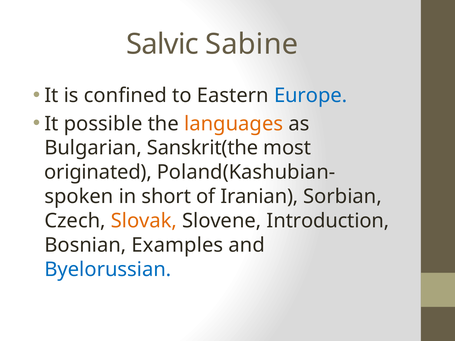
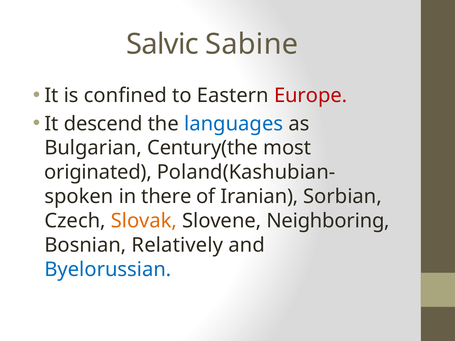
Europe colour: blue -> red (311, 95)
possible: possible -> descend (103, 124)
languages colour: orange -> blue (234, 124)
Sanskrit(the: Sanskrit(the -> Century(the (203, 148)
short: short -> there (166, 197)
Introduction: Introduction -> Neighboring (328, 221)
Examples: Examples -> Relatively (177, 245)
